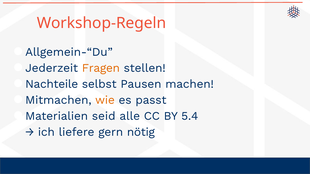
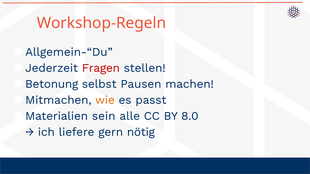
Fragen colour: orange -> red (101, 68)
Nachteile: Nachteile -> Betonung (52, 84)
seid: seid -> sein (104, 116)
5.4: 5.4 -> 8.0 (190, 116)
